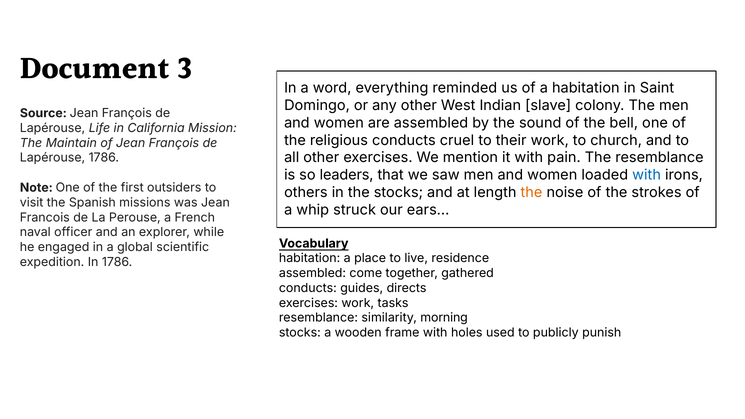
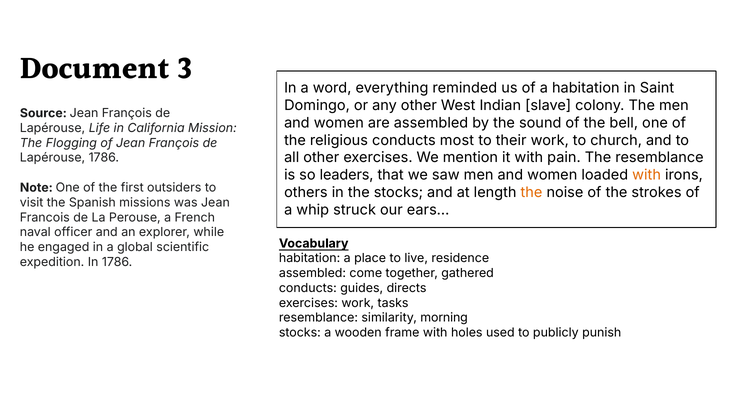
cruel: cruel -> most (457, 140)
Maintain: Maintain -> Flogging (71, 143)
with colour: blue -> orange (647, 175)
